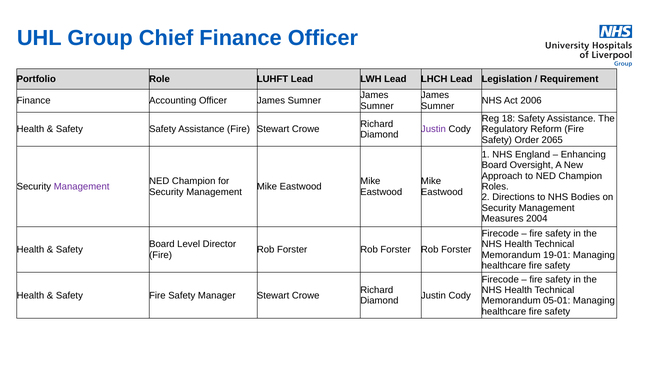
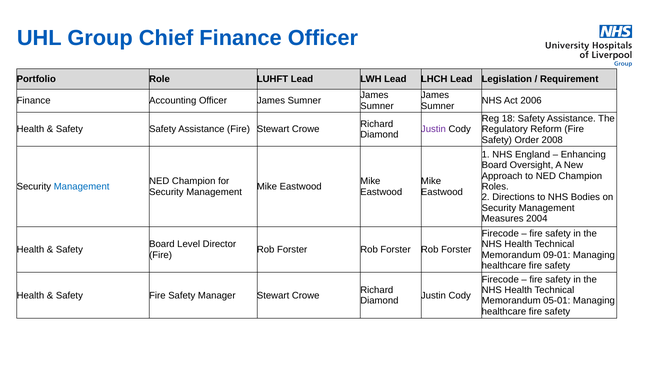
2065: 2065 -> 2008 (552, 140)
Management colour: purple -> blue (82, 187)
19-01: 19-01 -> 09-01 (557, 255)
